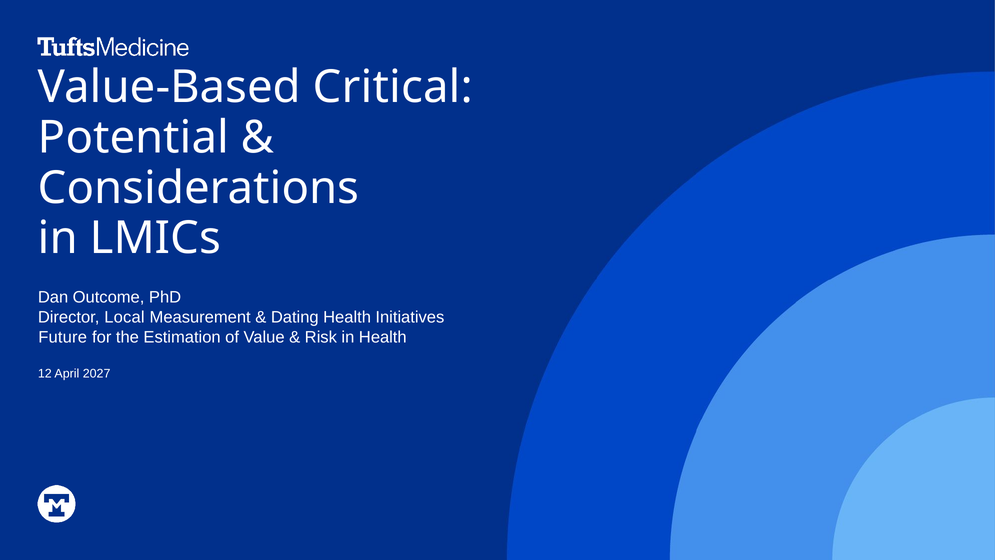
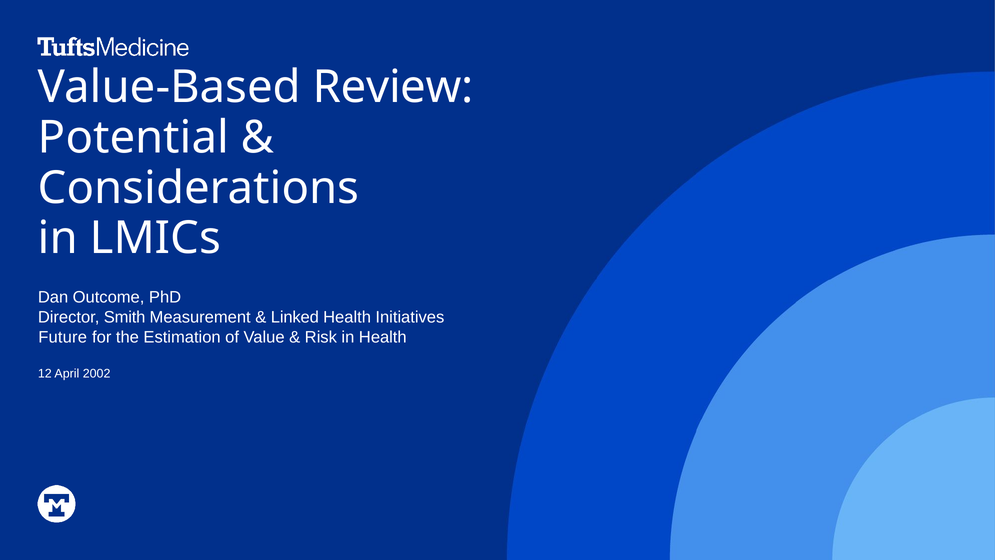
Critical: Critical -> Review (393, 87)
Local: Local -> Smith (125, 317)
Dating: Dating -> Linked (295, 317)
2027: 2027 -> 2002 (97, 373)
